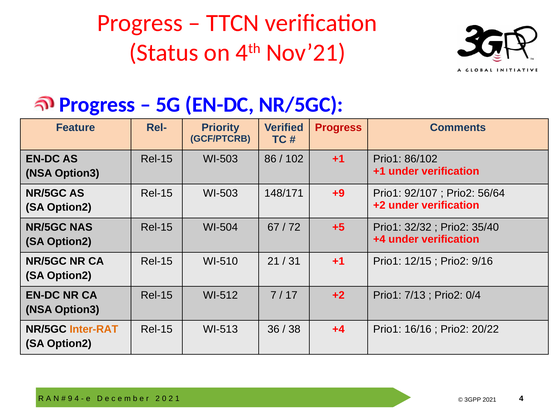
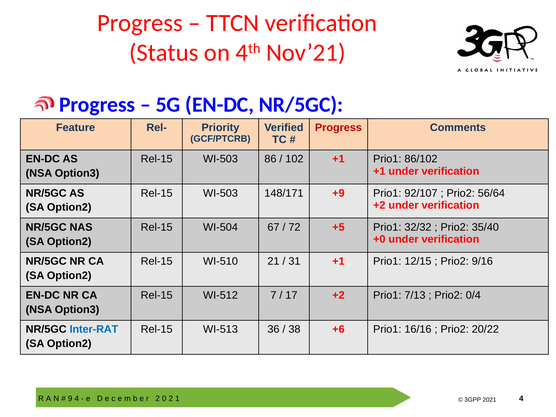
+4: +4 -> +0 (379, 239)
Inter-RAT colour: orange -> blue (94, 329)
38 +4: +4 -> +6 (338, 329)
